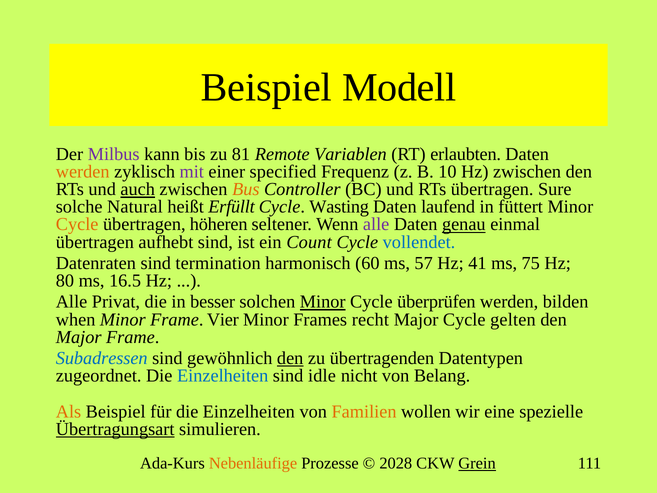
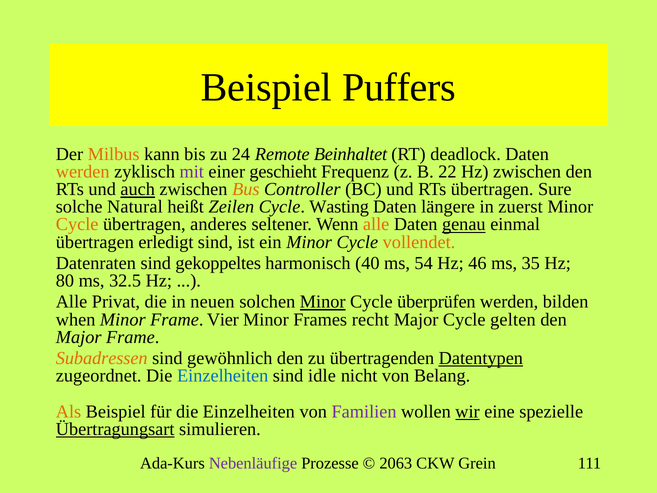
Modell: Modell -> Puffers (399, 88)
Milbus colour: purple -> orange (114, 154)
81: 81 -> 24 (241, 154)
Variablen: Variablen -> Beinhaltet (351, 154)
erlaubten: erlaubten -> deadlock (466, 154)
specified: specified -> geschieht (283, 172)
10: 10 -> 22 (447, 172)
Erfüllt: Erfüllt -> Zeilen (231, 207)
laufend: laufend -> längere (448, 207)
füttert: füttert -> zuerst (521, 207)
höheren: höheren -> anderes (219, 224)
alle colour: purple -> orange (376, 224)
aufhebt: aufhebt -> erledigt (166, 242)
ein Count: Count -> Minor (309, 242)
vollendet colour: blue -> orange (419, 242)
termination: termination -> gekoppeltes (218, 263)
60: 60 -> 40 (367, 263)
57: 57 -> 54 (424, 263)
41: 41 -> 46 (477, 263)
75: 75 -> 35 (531, 263)
16.5: 16.5 -> 32.5 (125, 281)
besser: besser -> neuen (212, 302)
Subadressen colour: blue -> orange (102, 358)
den underline: present -> none (290, 358)
Datentypen underline: none -> present (481, 358)
Familien colour: orange -> purple (364, 412)
wir underline: none -> present (468, 412)
Nebenläufige colour: orange -> purple (253, 463)
2028: 2028 -> 2063 (396, 463)
Grein underline: present -> none (477, 463)
